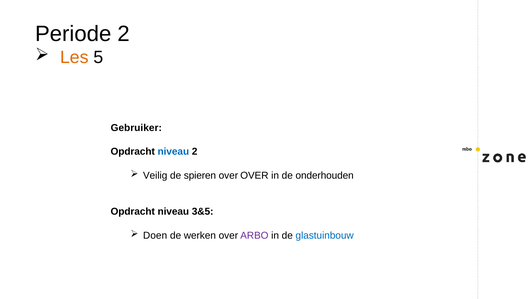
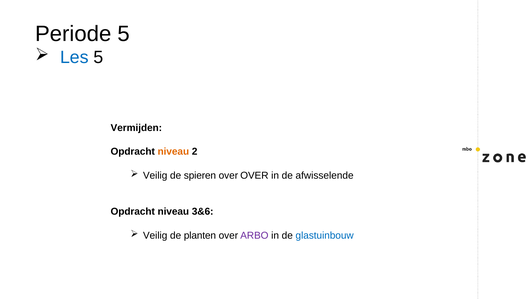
Periode 2: 2 -> 5 (124, 34)
Les colour: orange -> blue (74, 57)
Gebruiker: Gebruiker -> Vermijden (136, 128)
niveau colour: blue -> orange (173, 152)
onderhouden: onderhouden -> afwisselende (325, 175)
3&5: 3&5 -> 3&6 (203, 211)
Doen: Doen -> Veilig (155, 235)
werken: werken -> planten (200, 235)
